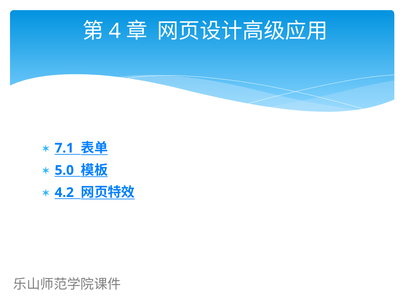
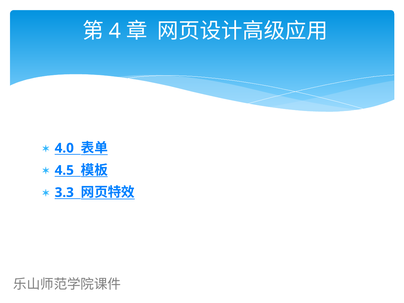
7.1: 7.1 -> 4.0 (64, 148)
5.0: 5.0 -> 4.5 (64, 170)
4.2: 4.2 -> 3.3 (64, 193)
